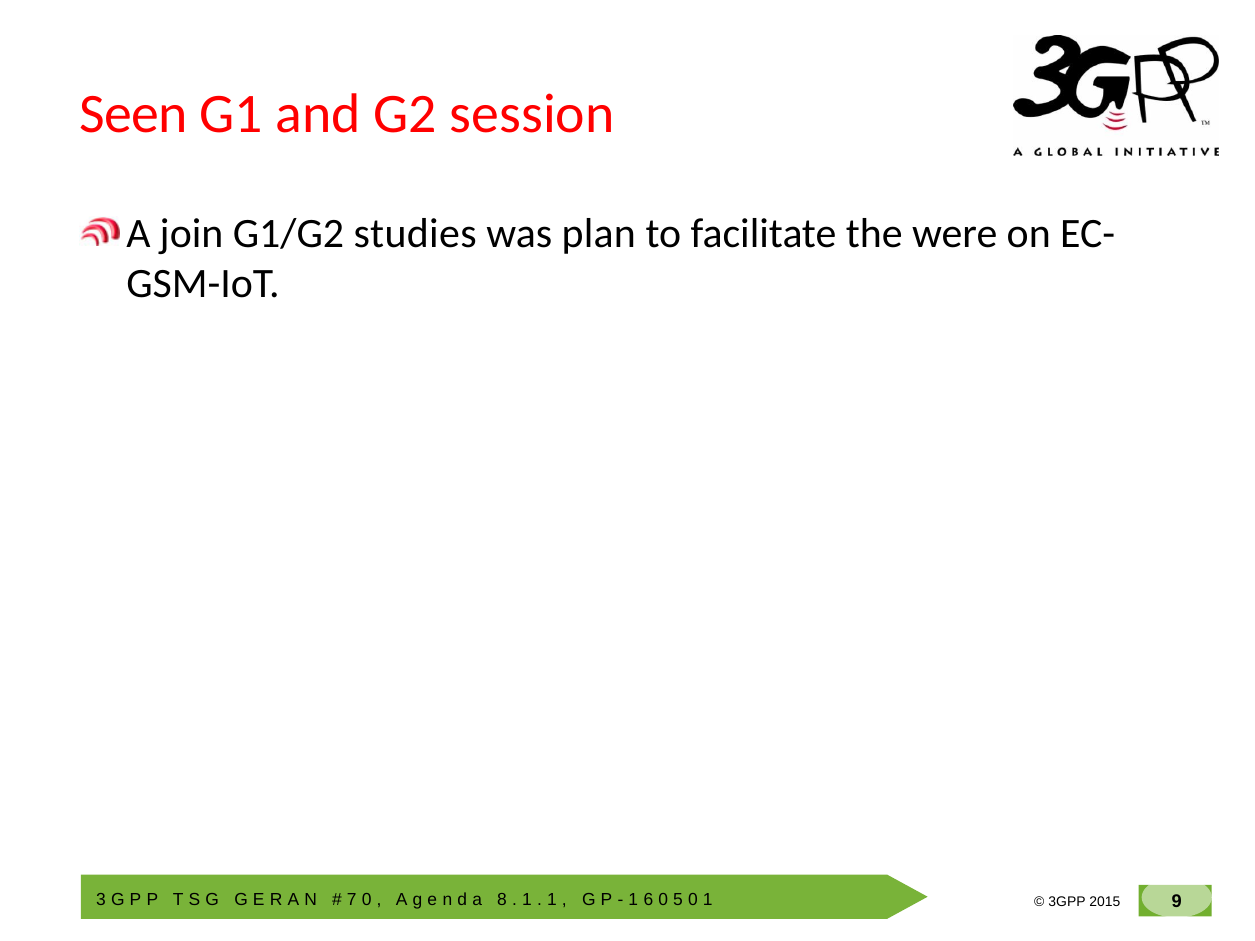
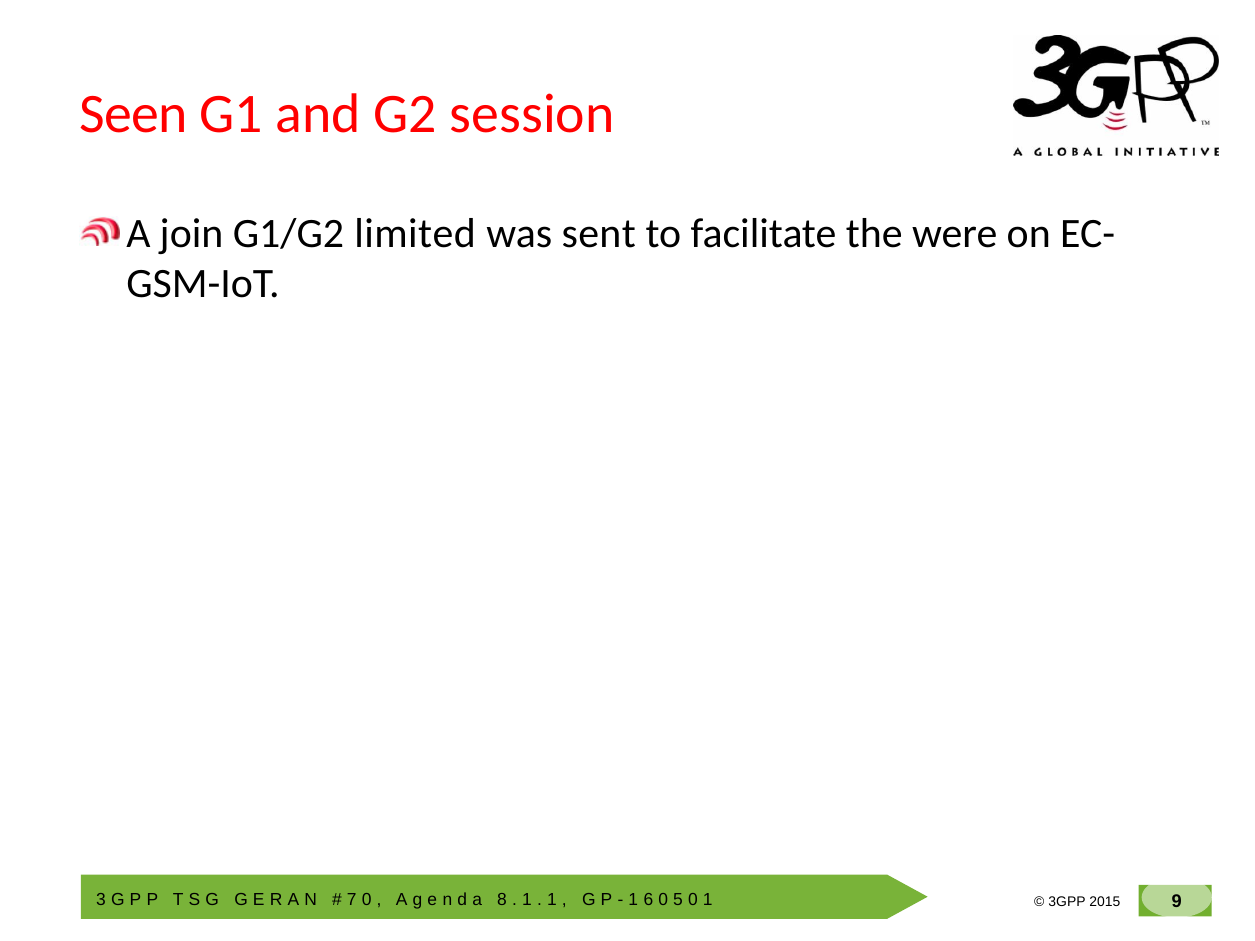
studies: studies -> limited (415, 234)
plan: plan -> sent (599, 234)
